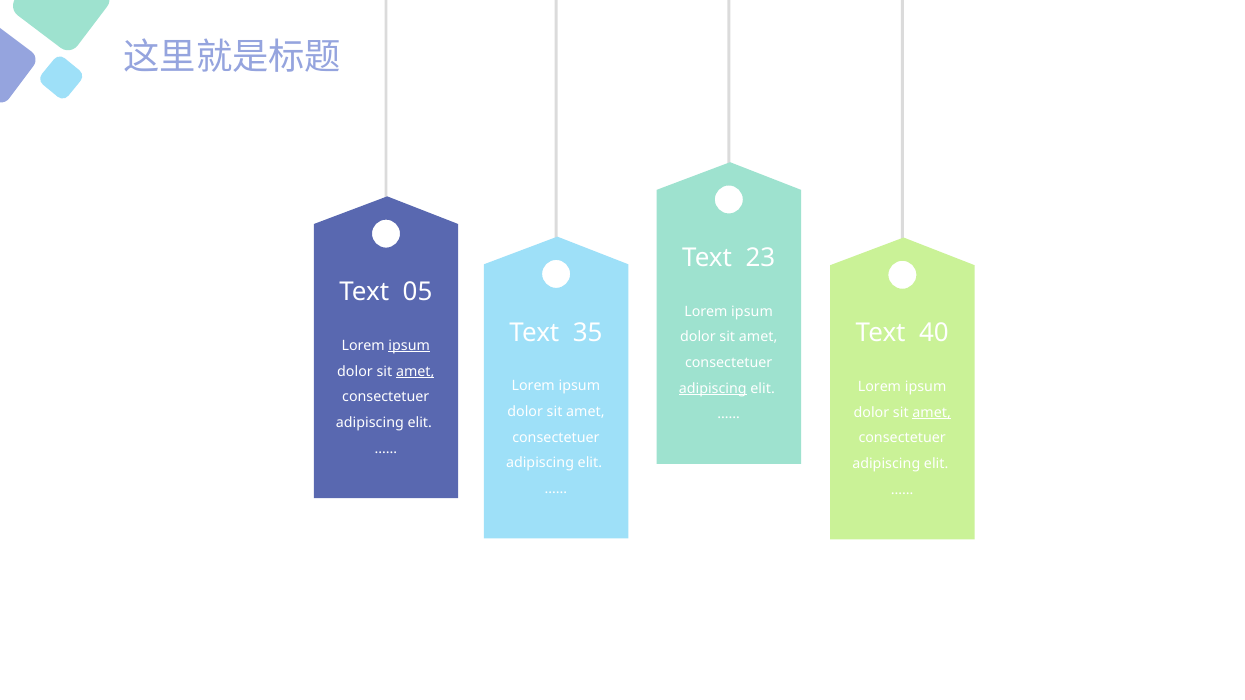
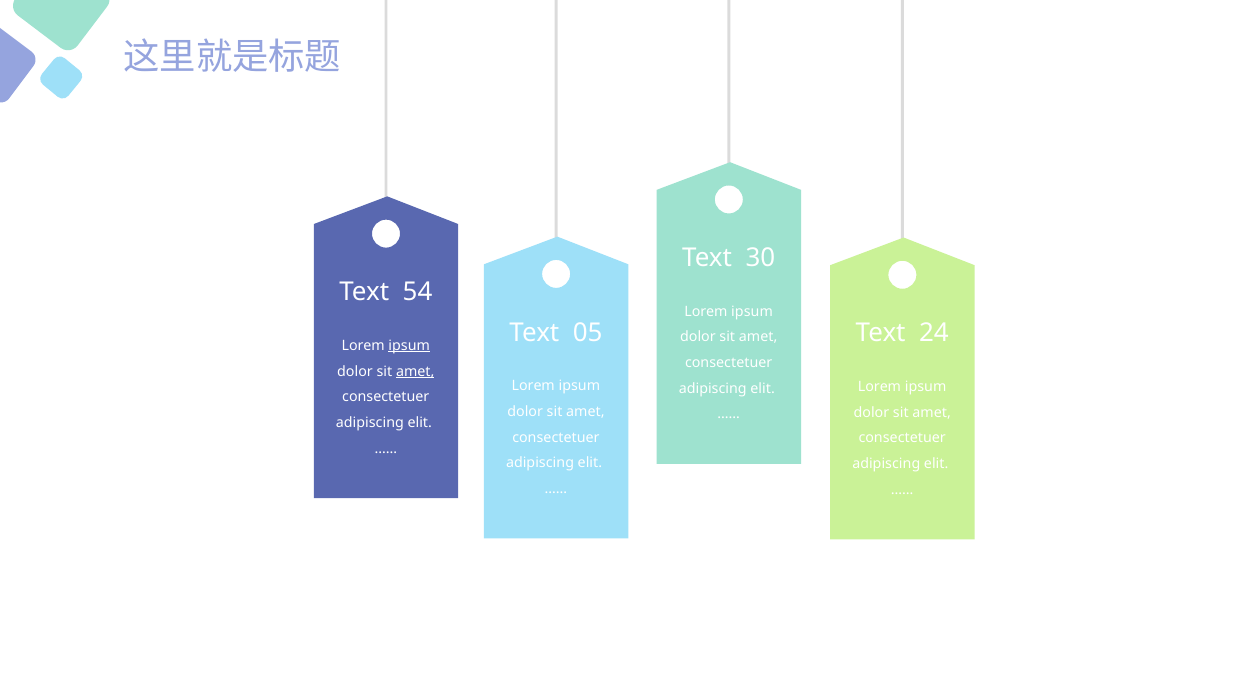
23: 23 -> 30 (760, 258)
05: 05 -> 54 (418, 292)
35: 35 -> 05 (588, 333)
40: 40 -> 24 (934, 334)
adipiscing underline: present -> none (713, 389)
amet underline: present -> none (932, 413)
